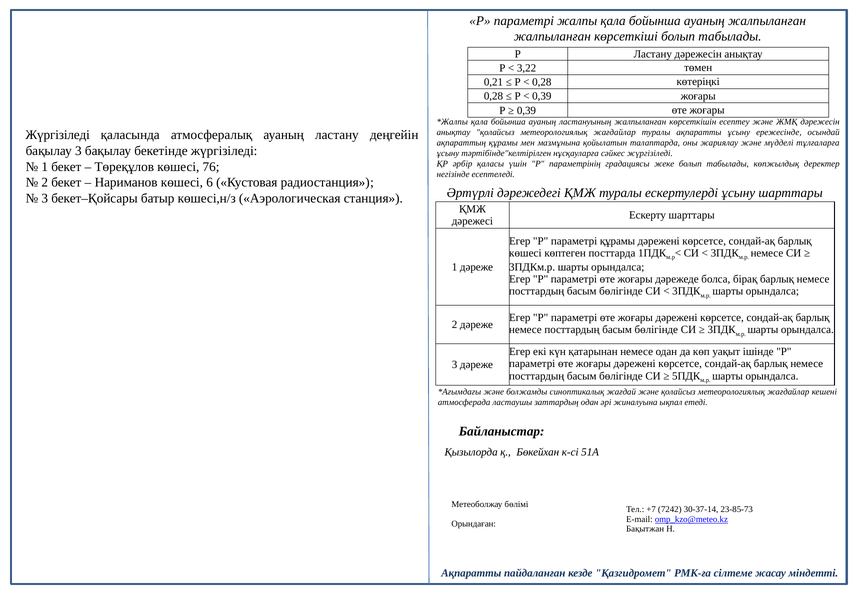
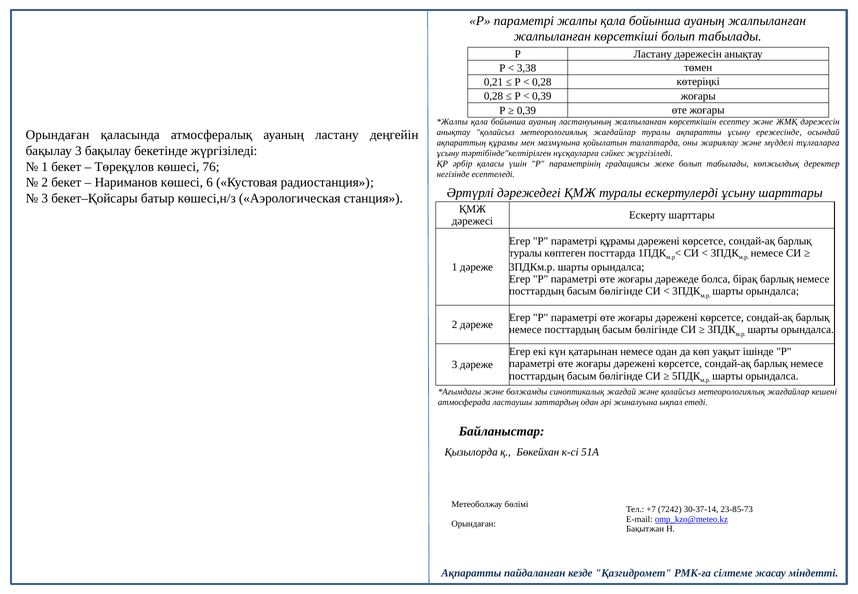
3,22: 3,22 -> 3,38 (527, 68)
Жүргізіледі: Жүргізіледі -> Орындаған (57, 135)
көшесі: көшесі -> туралы (525, 253)
